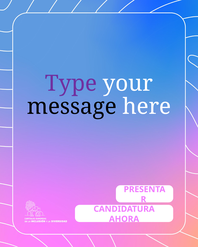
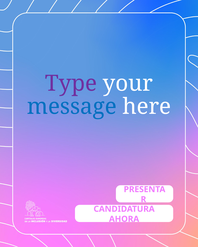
message colour: black -> blue (72, 107)
